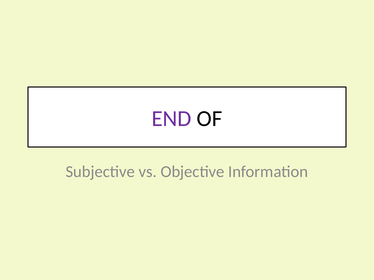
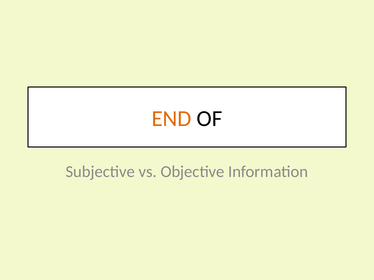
END colour: purple -> orange (172, 119)
